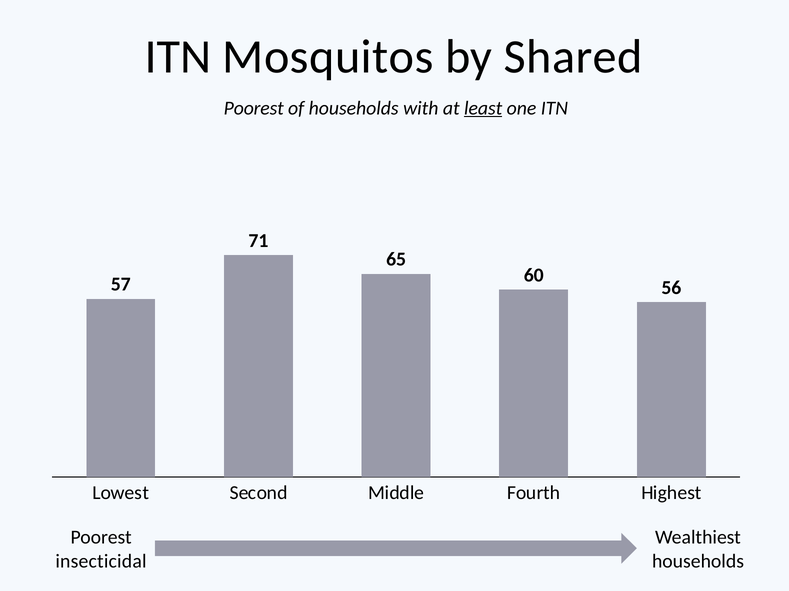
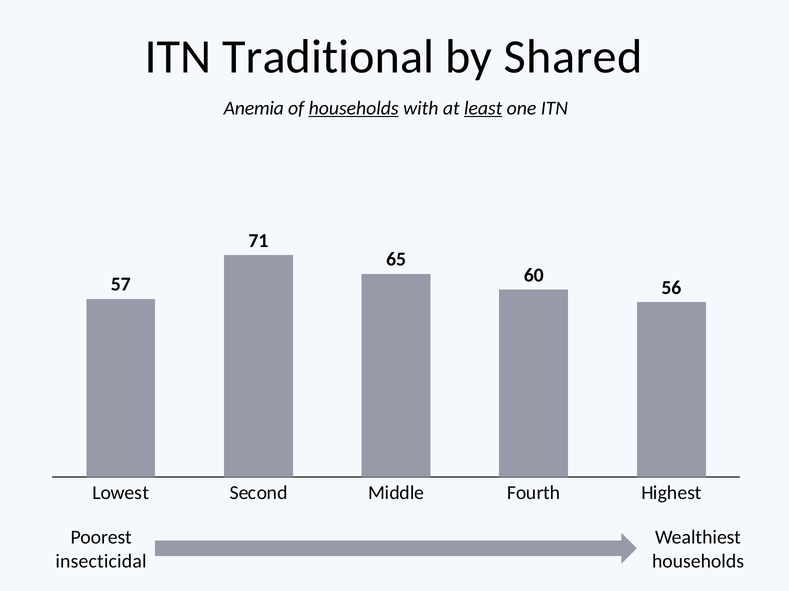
Mosquitos: Mosquitos -> Traditional (328, 57)
Poorest: Poorest -> Anemia (254, 108)
households underline: none -> present (354, 108)
